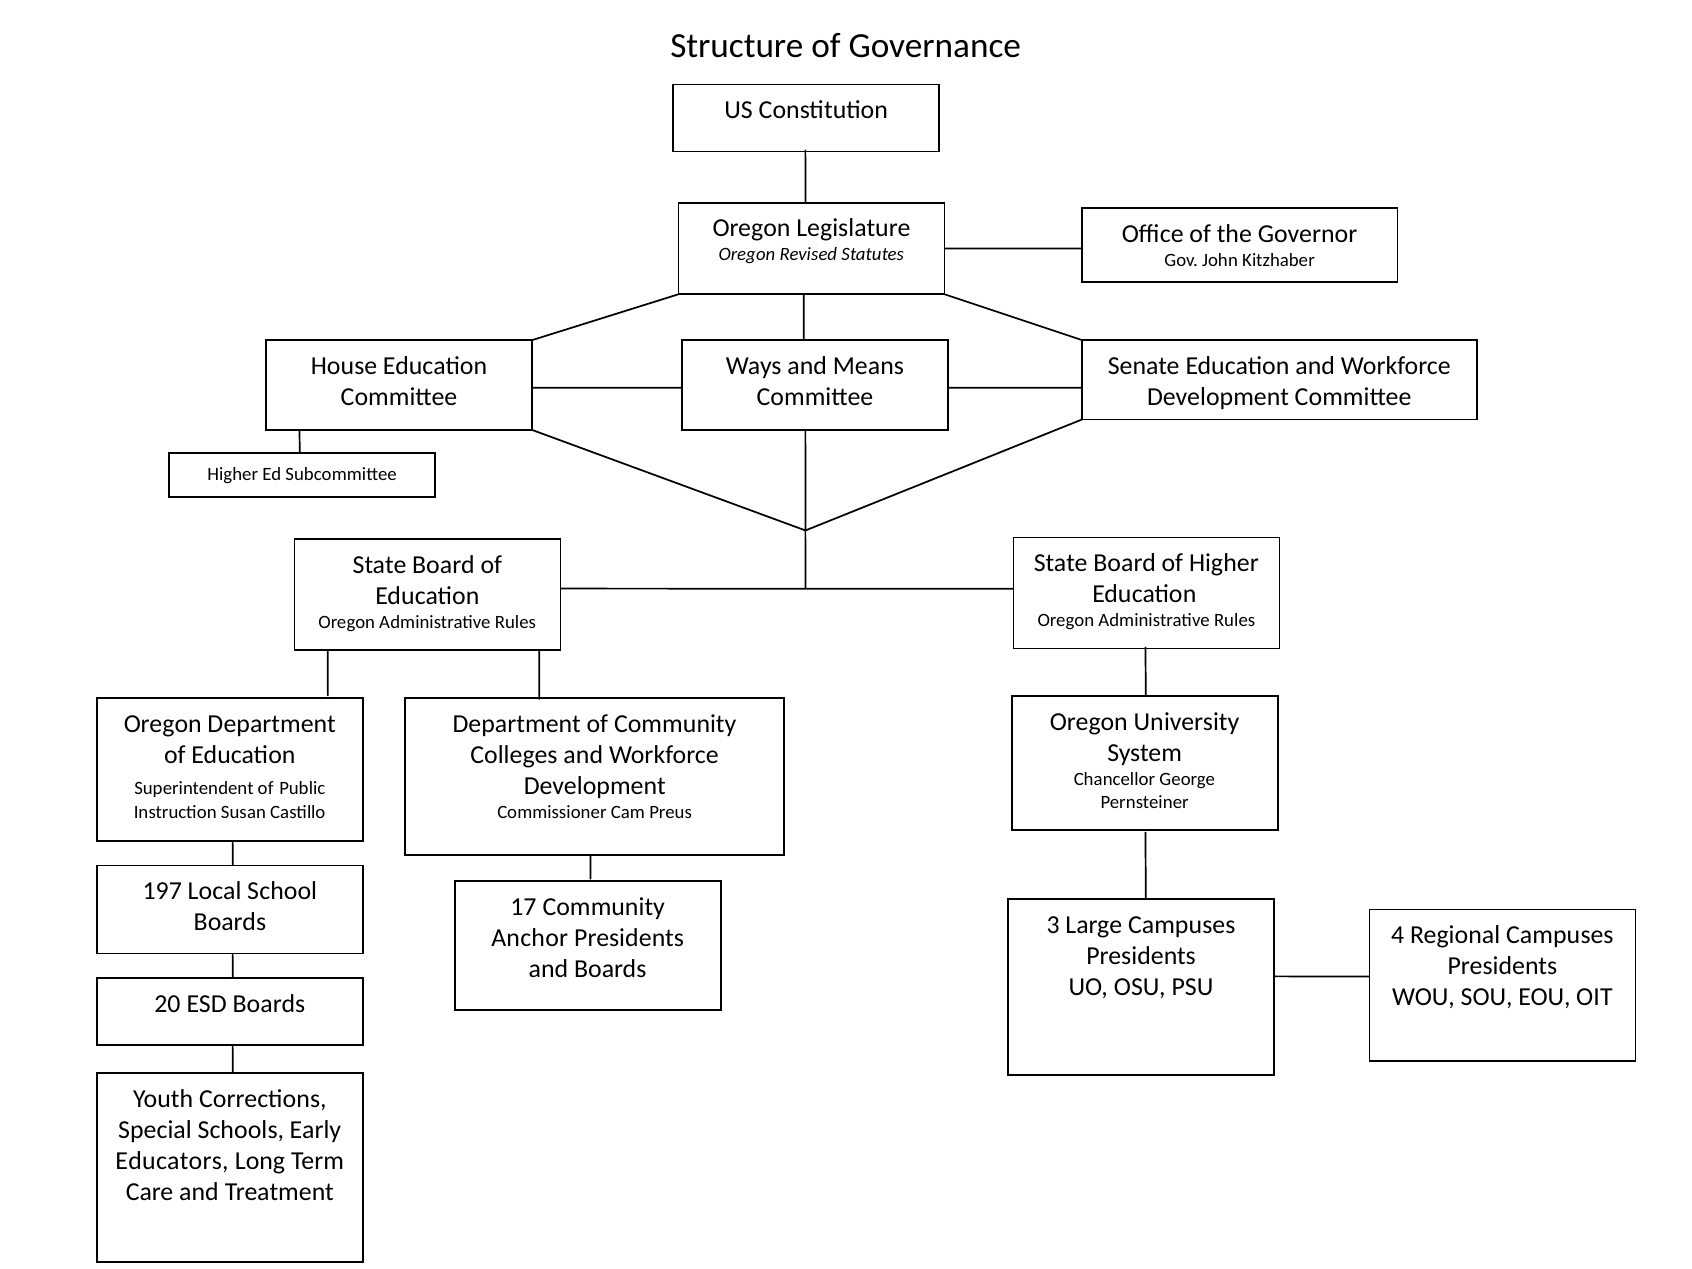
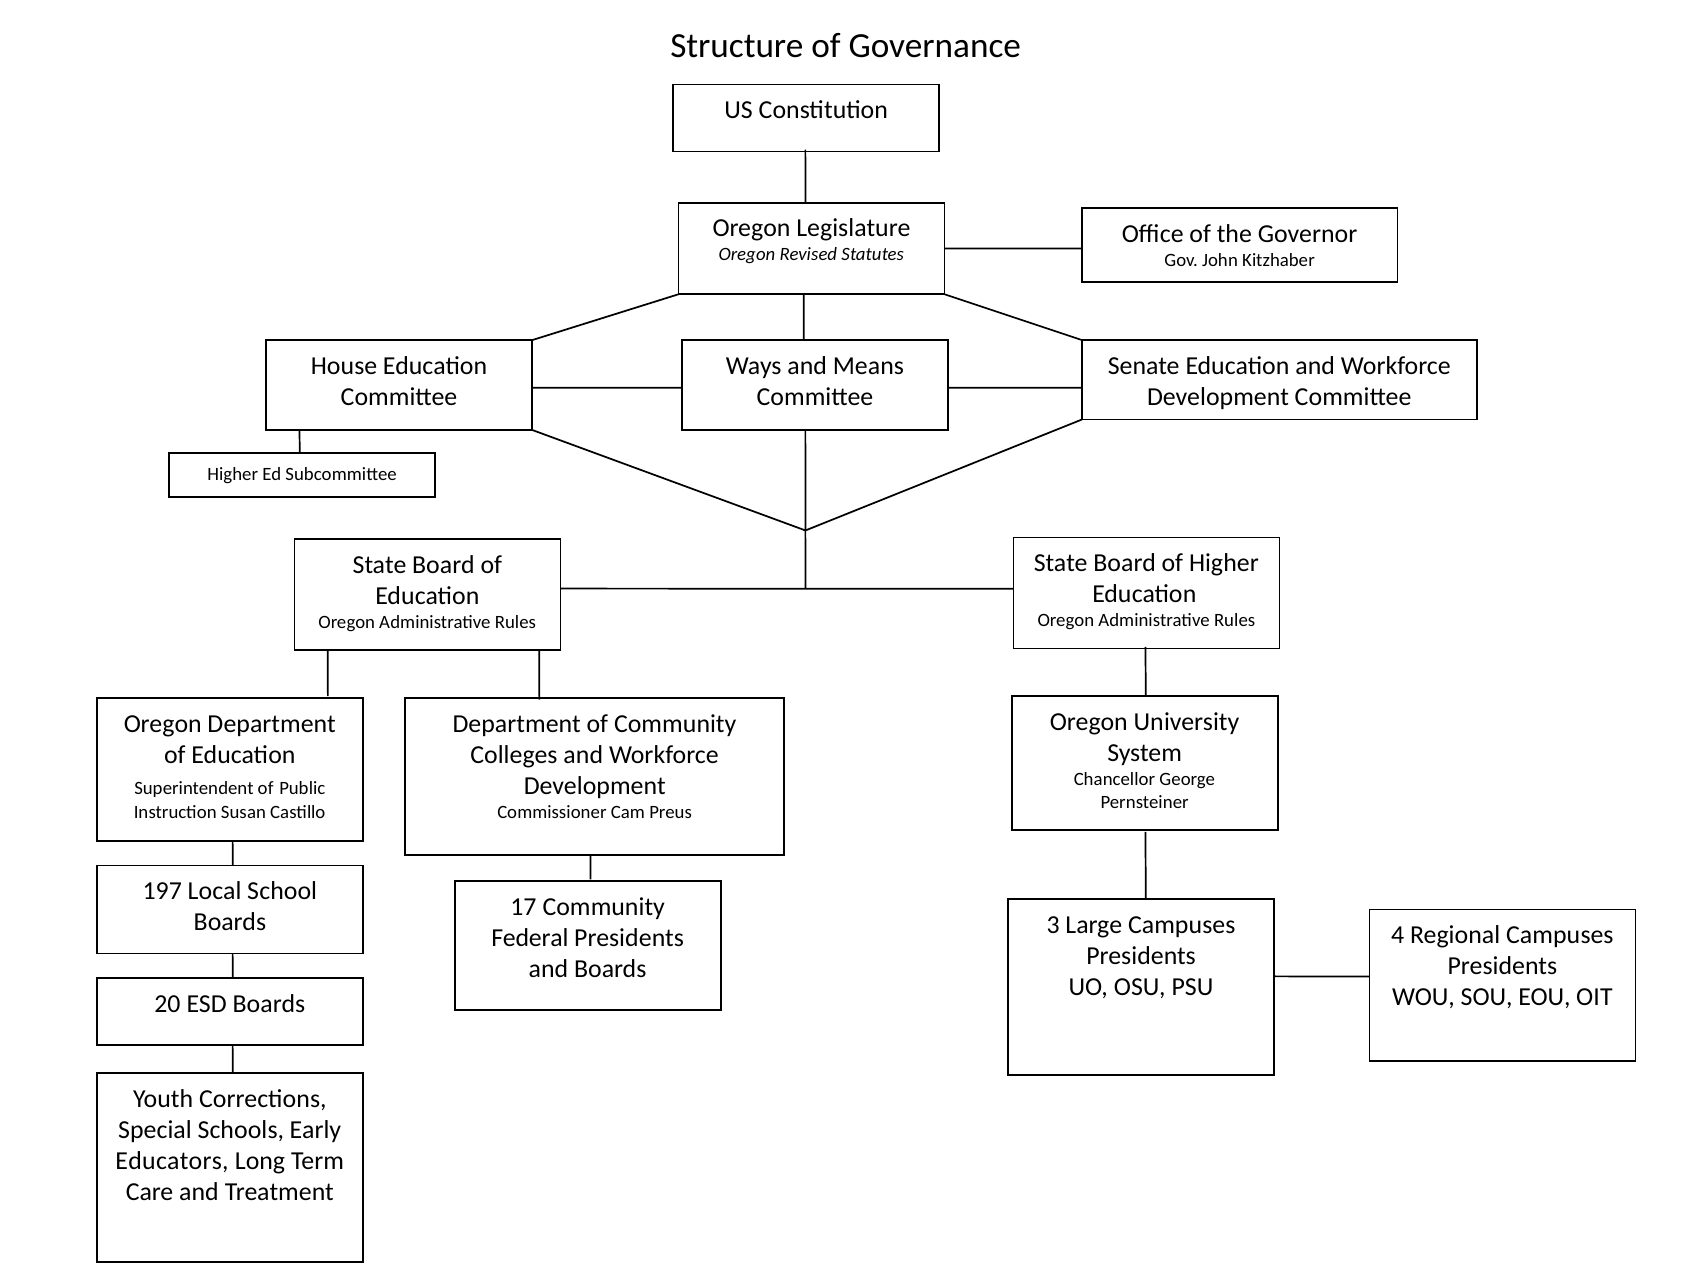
Anchor: Anchor -> Federal (530, 938)
